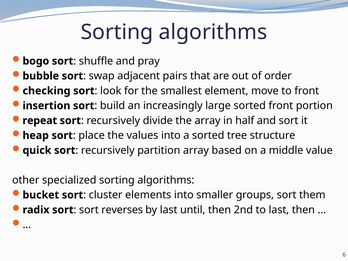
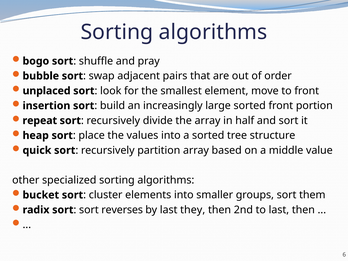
checking: checking -> unplaced (47, 91)
until: until -> they (193, 210)
